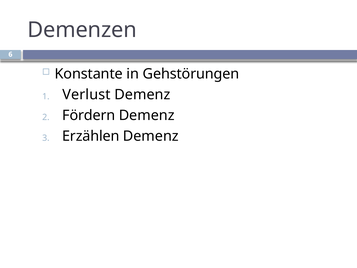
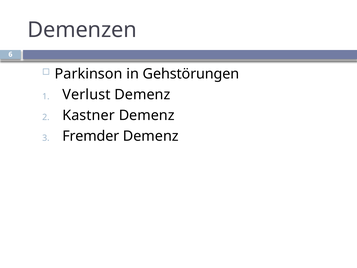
Konstante: Konstante -> Parkinson (89, 74)
Fördern: Fördern -> Kastner (89, 115)
Erzählen: Erzählen -> Fremder (91, 136)
